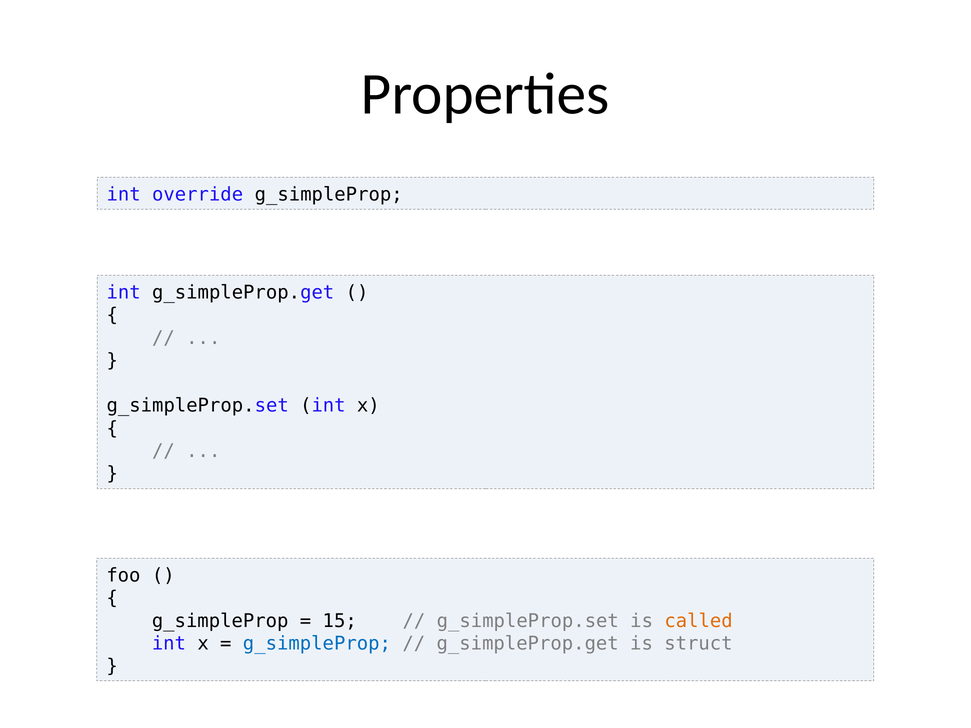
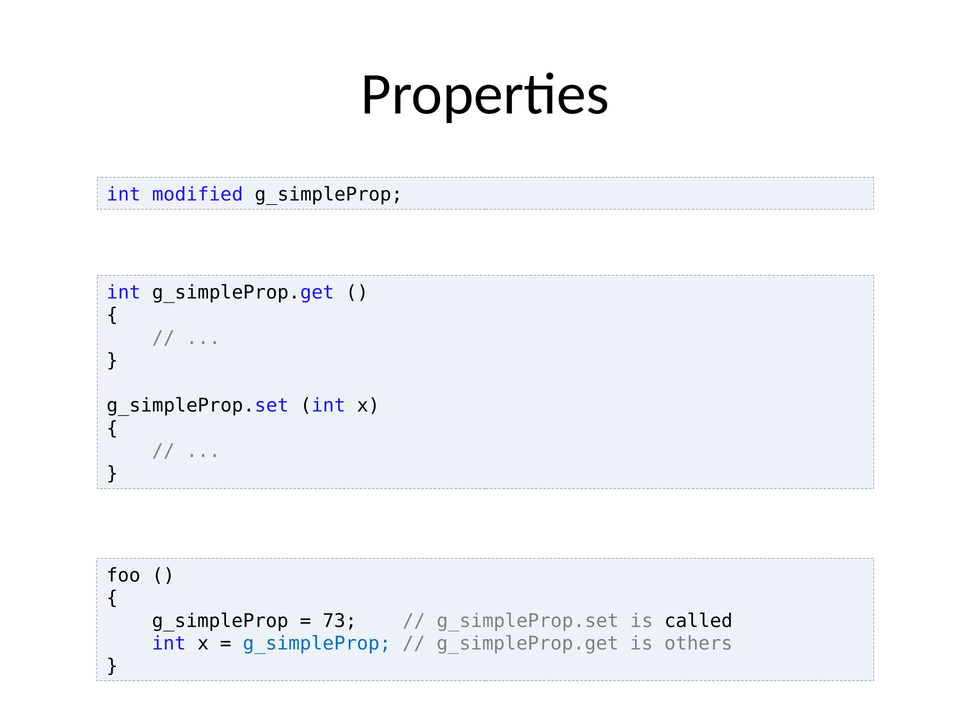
override: override -> modified (198, 195)
15: 15 -> 73 (340, 621)
called colour: orange -> black (699, 621)
struct: struct -> others (698, 644)
